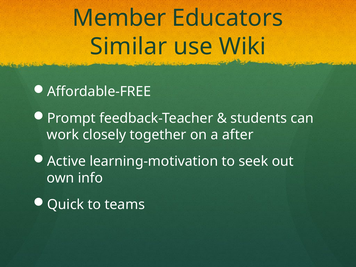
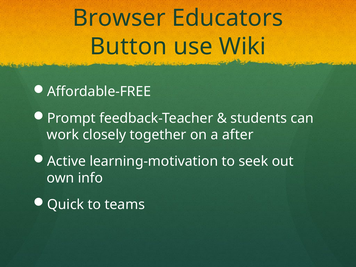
Member: Member -> Browser (119, 18)
Similar: Similar -> Button (128, 47)
